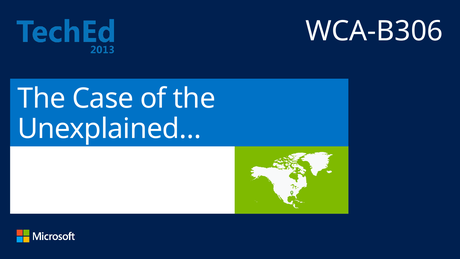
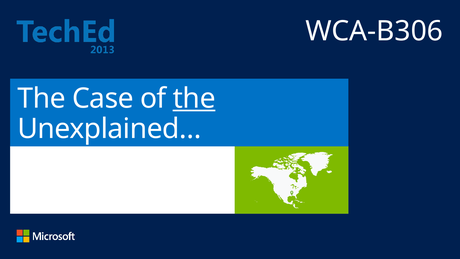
the underline: none -> present (194, 98)
